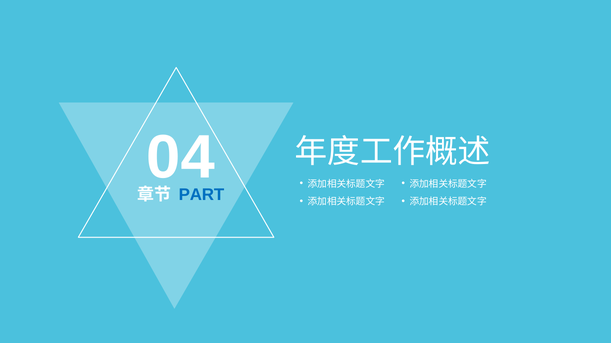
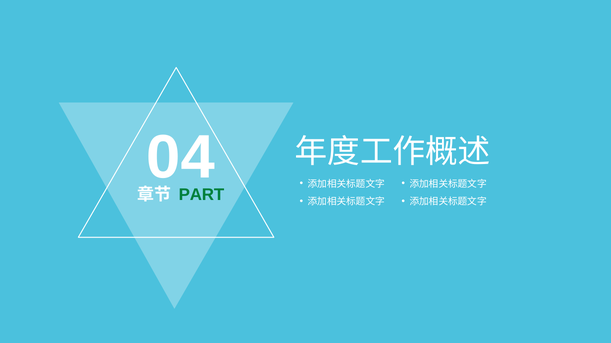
PART colour: blue -> green (201, 195)
